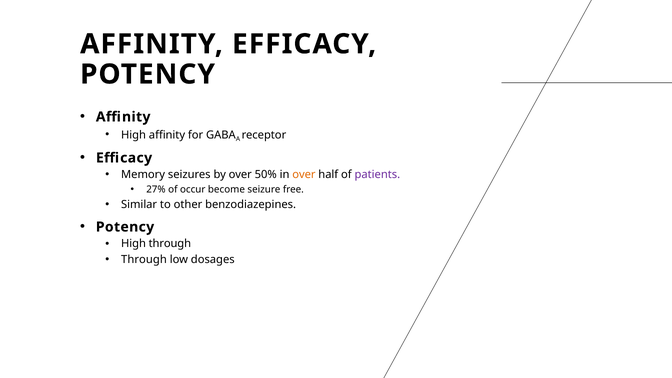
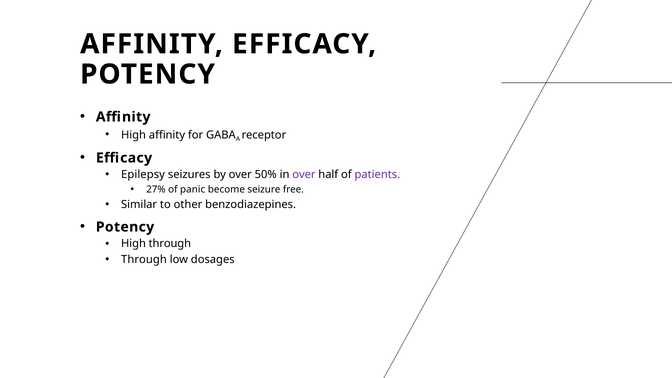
Memory: Memory -> Epilepsy (143, 175)
over colour: orange -> purple (304, 175)
occur: occur -> panic (193, 190)
